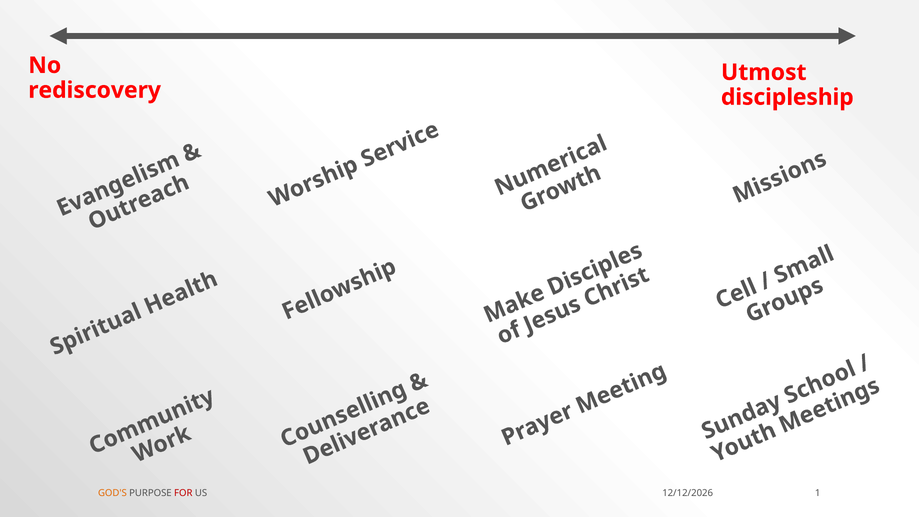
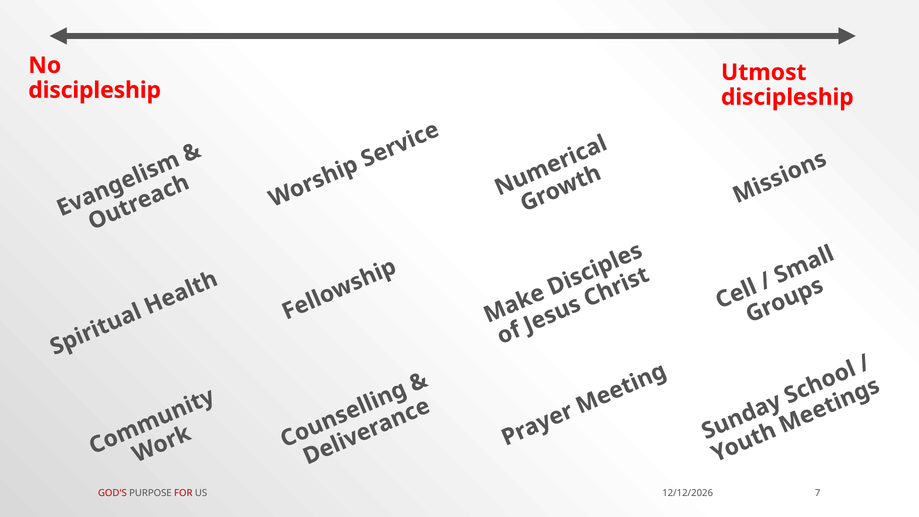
rediscovery: rediscovery -> discipleship (95, 90)
GOD'S colour: orange -> red (112, 493)
1: 1 -> 7 (818, 493)
